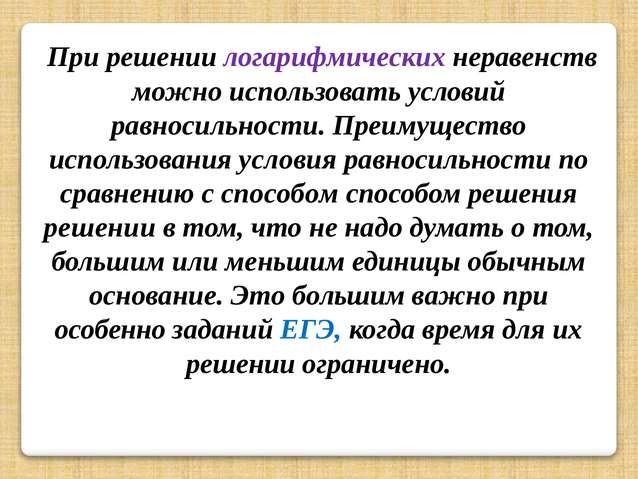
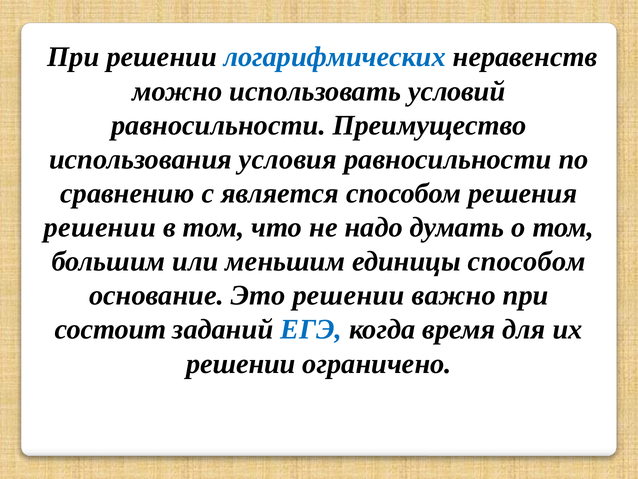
логарифмических colour: purple -> blue (335, 57)
с способом: способом -> является (280, 193)
единицы обычным: обычным -> способом (527, 261)
Это большим: большим -> решении (348, 295)
особенно: особенно -> состоит (110, 329)
